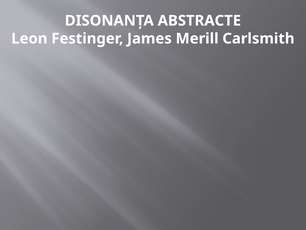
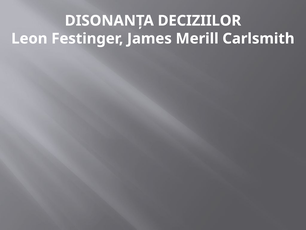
ABSTRACTE: ABSTRACTE -> DECIZIILOR (199, 21)
